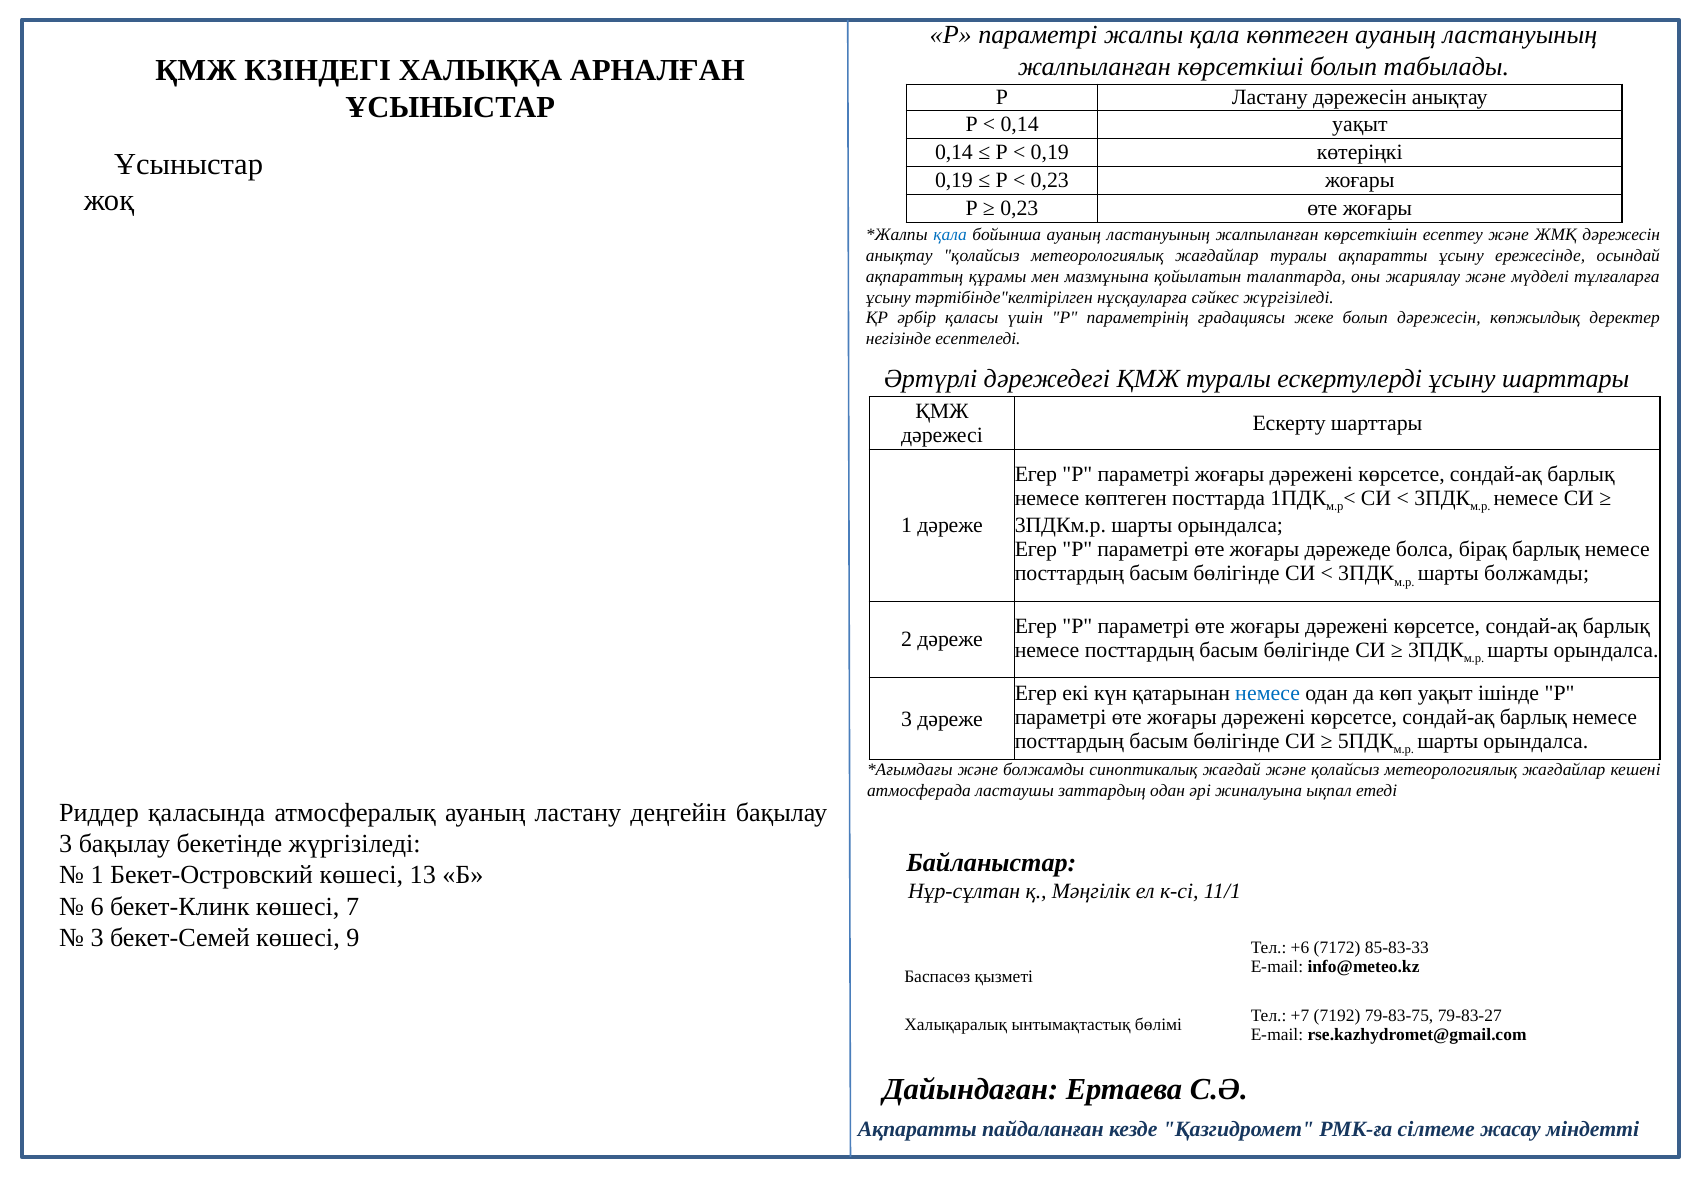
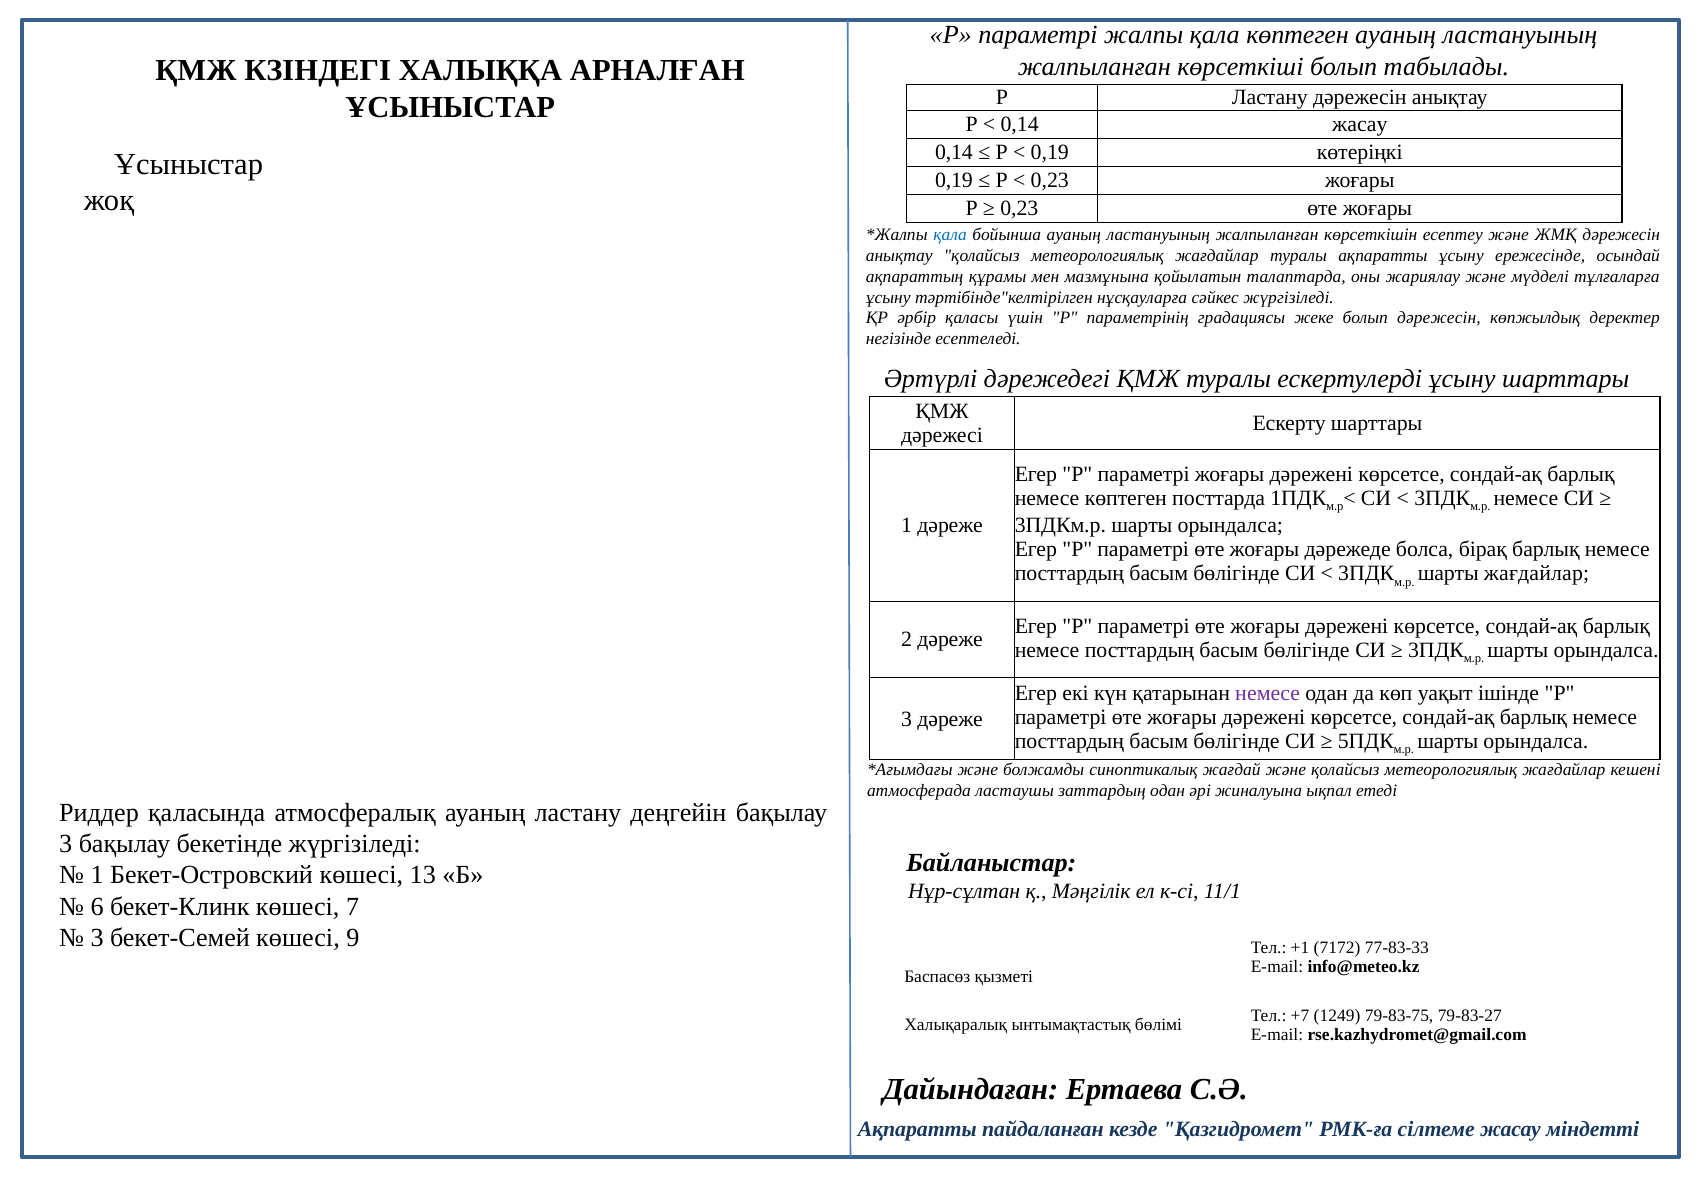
0,14 уақыт: уақыт -> жасау (1360, 125)
шарты болжамды: болжамды -> жағдайлар (1537, 574)
немесе colour: blue -> purple (1268, 694)
+6: +6 -> +1 (1300, 948)
85-83-33: 85-83-33 -> 77-83-33 (1397, 948)
7192: 7192 -> 1249 (1337, 1016)
